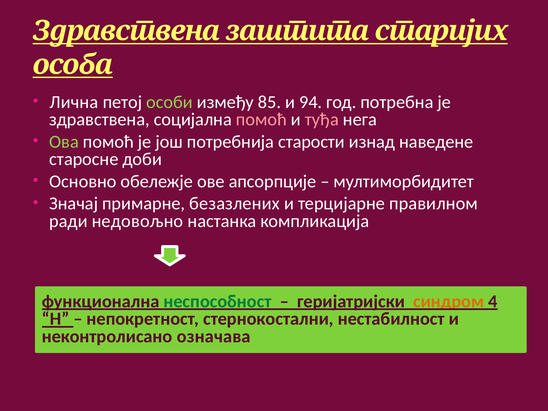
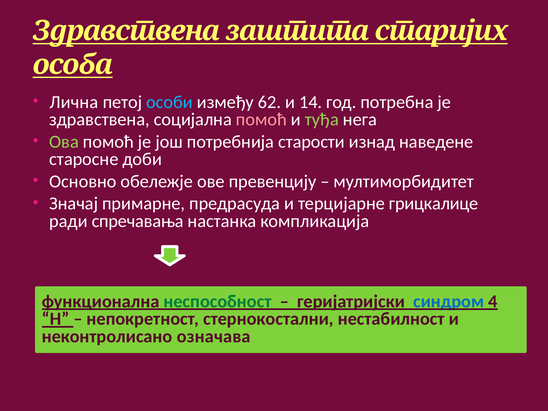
особи colour: light green -> light blue (170, 102)
85: 85 -> 62 (269, 102)
94: 94 -> 14 (311, 102)
туђа colour: pink -> light green (322, 120)
апсорпције: апсорпције -> превенцију (272, 181)
безазлених: безазлених -> предрасуда (235, 203)
правилном: правилном -> грицкалице (434, 203)
недовољно: недовољно -> спречавања (138, 221)
синдром colour: orange -> blue (449, 301)
